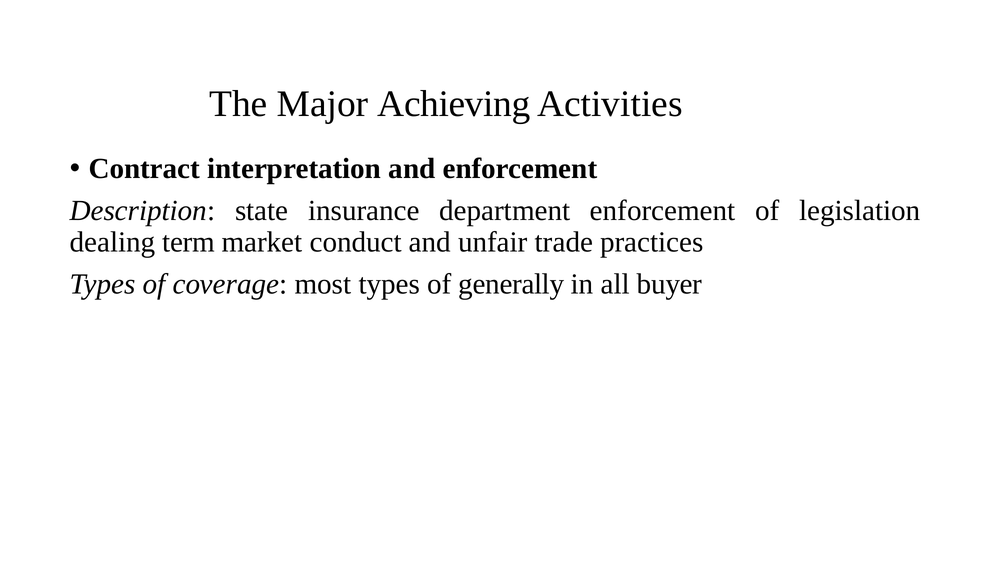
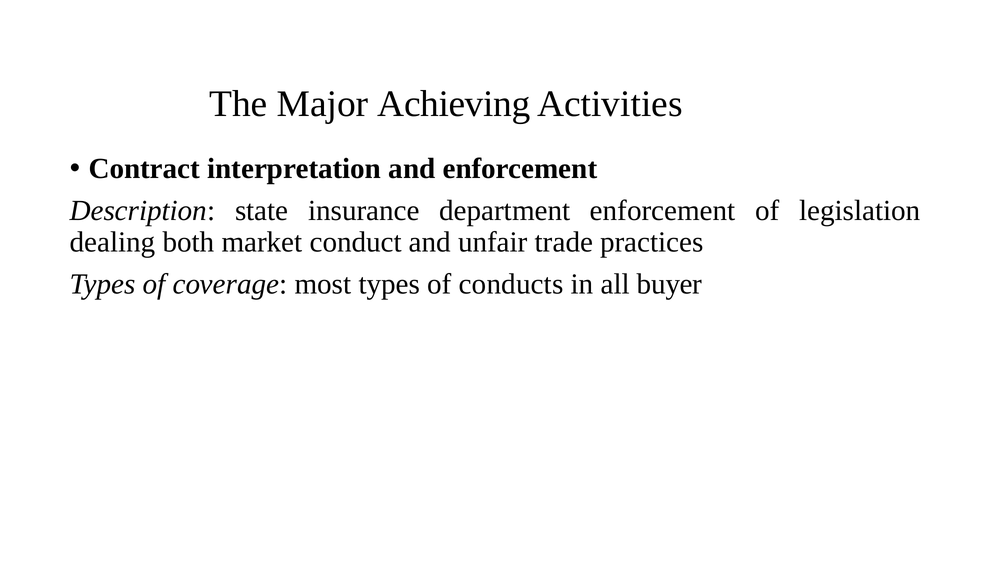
term: term -> both (188, 242)
generally: generally -> conducts (511, 284)
